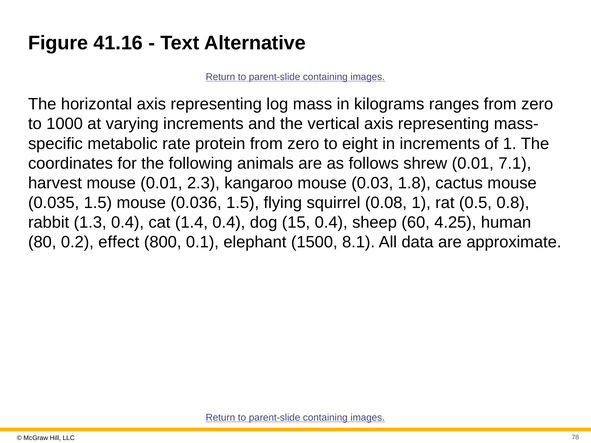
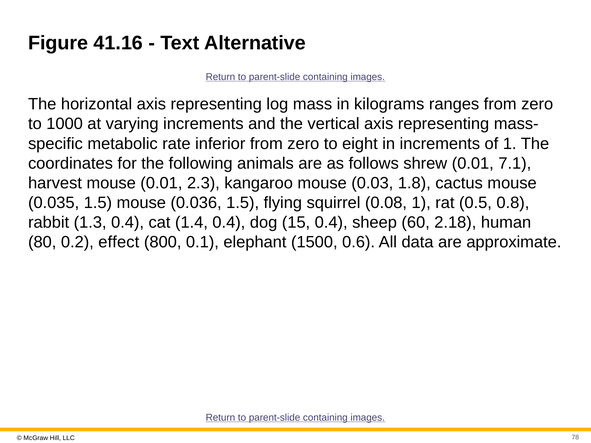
protein: protein -> inferior (220, 144)
4.25: 4.25 -> 2.18 (455, 223)
8.1: 8.1 -> 0.6 (359, 242)
